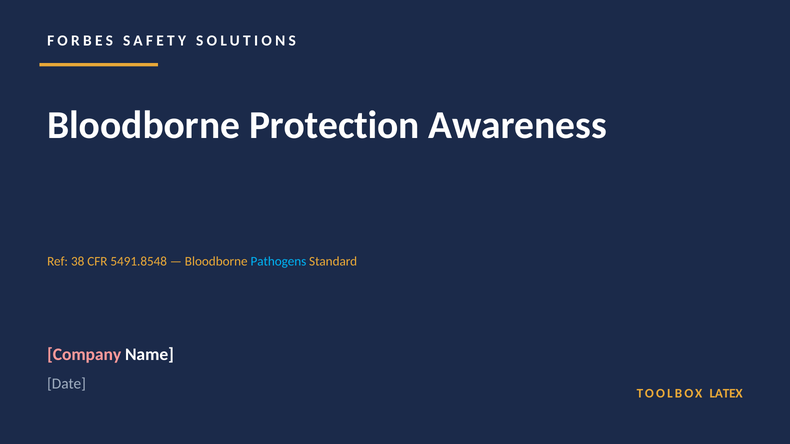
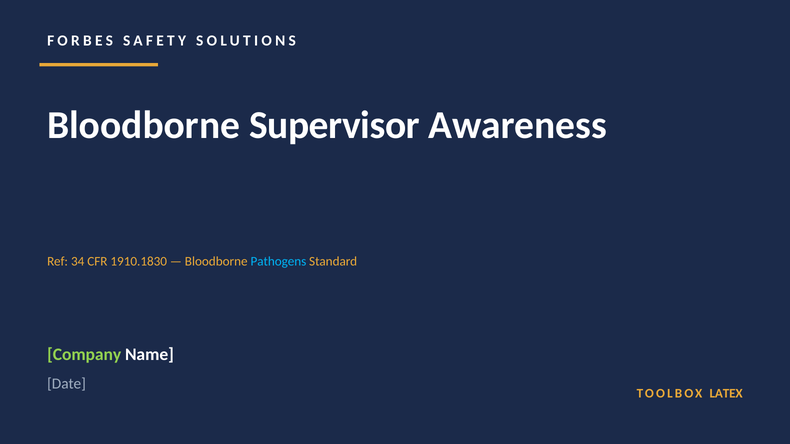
Protection: Protection -> Supervisor (334, 125)
38: 38 -> 34 (78, 262)
5491.8548: 5491.8548 -> 1910.1830 (139, 262)
Company colour: pink -> light green (84, 355)
